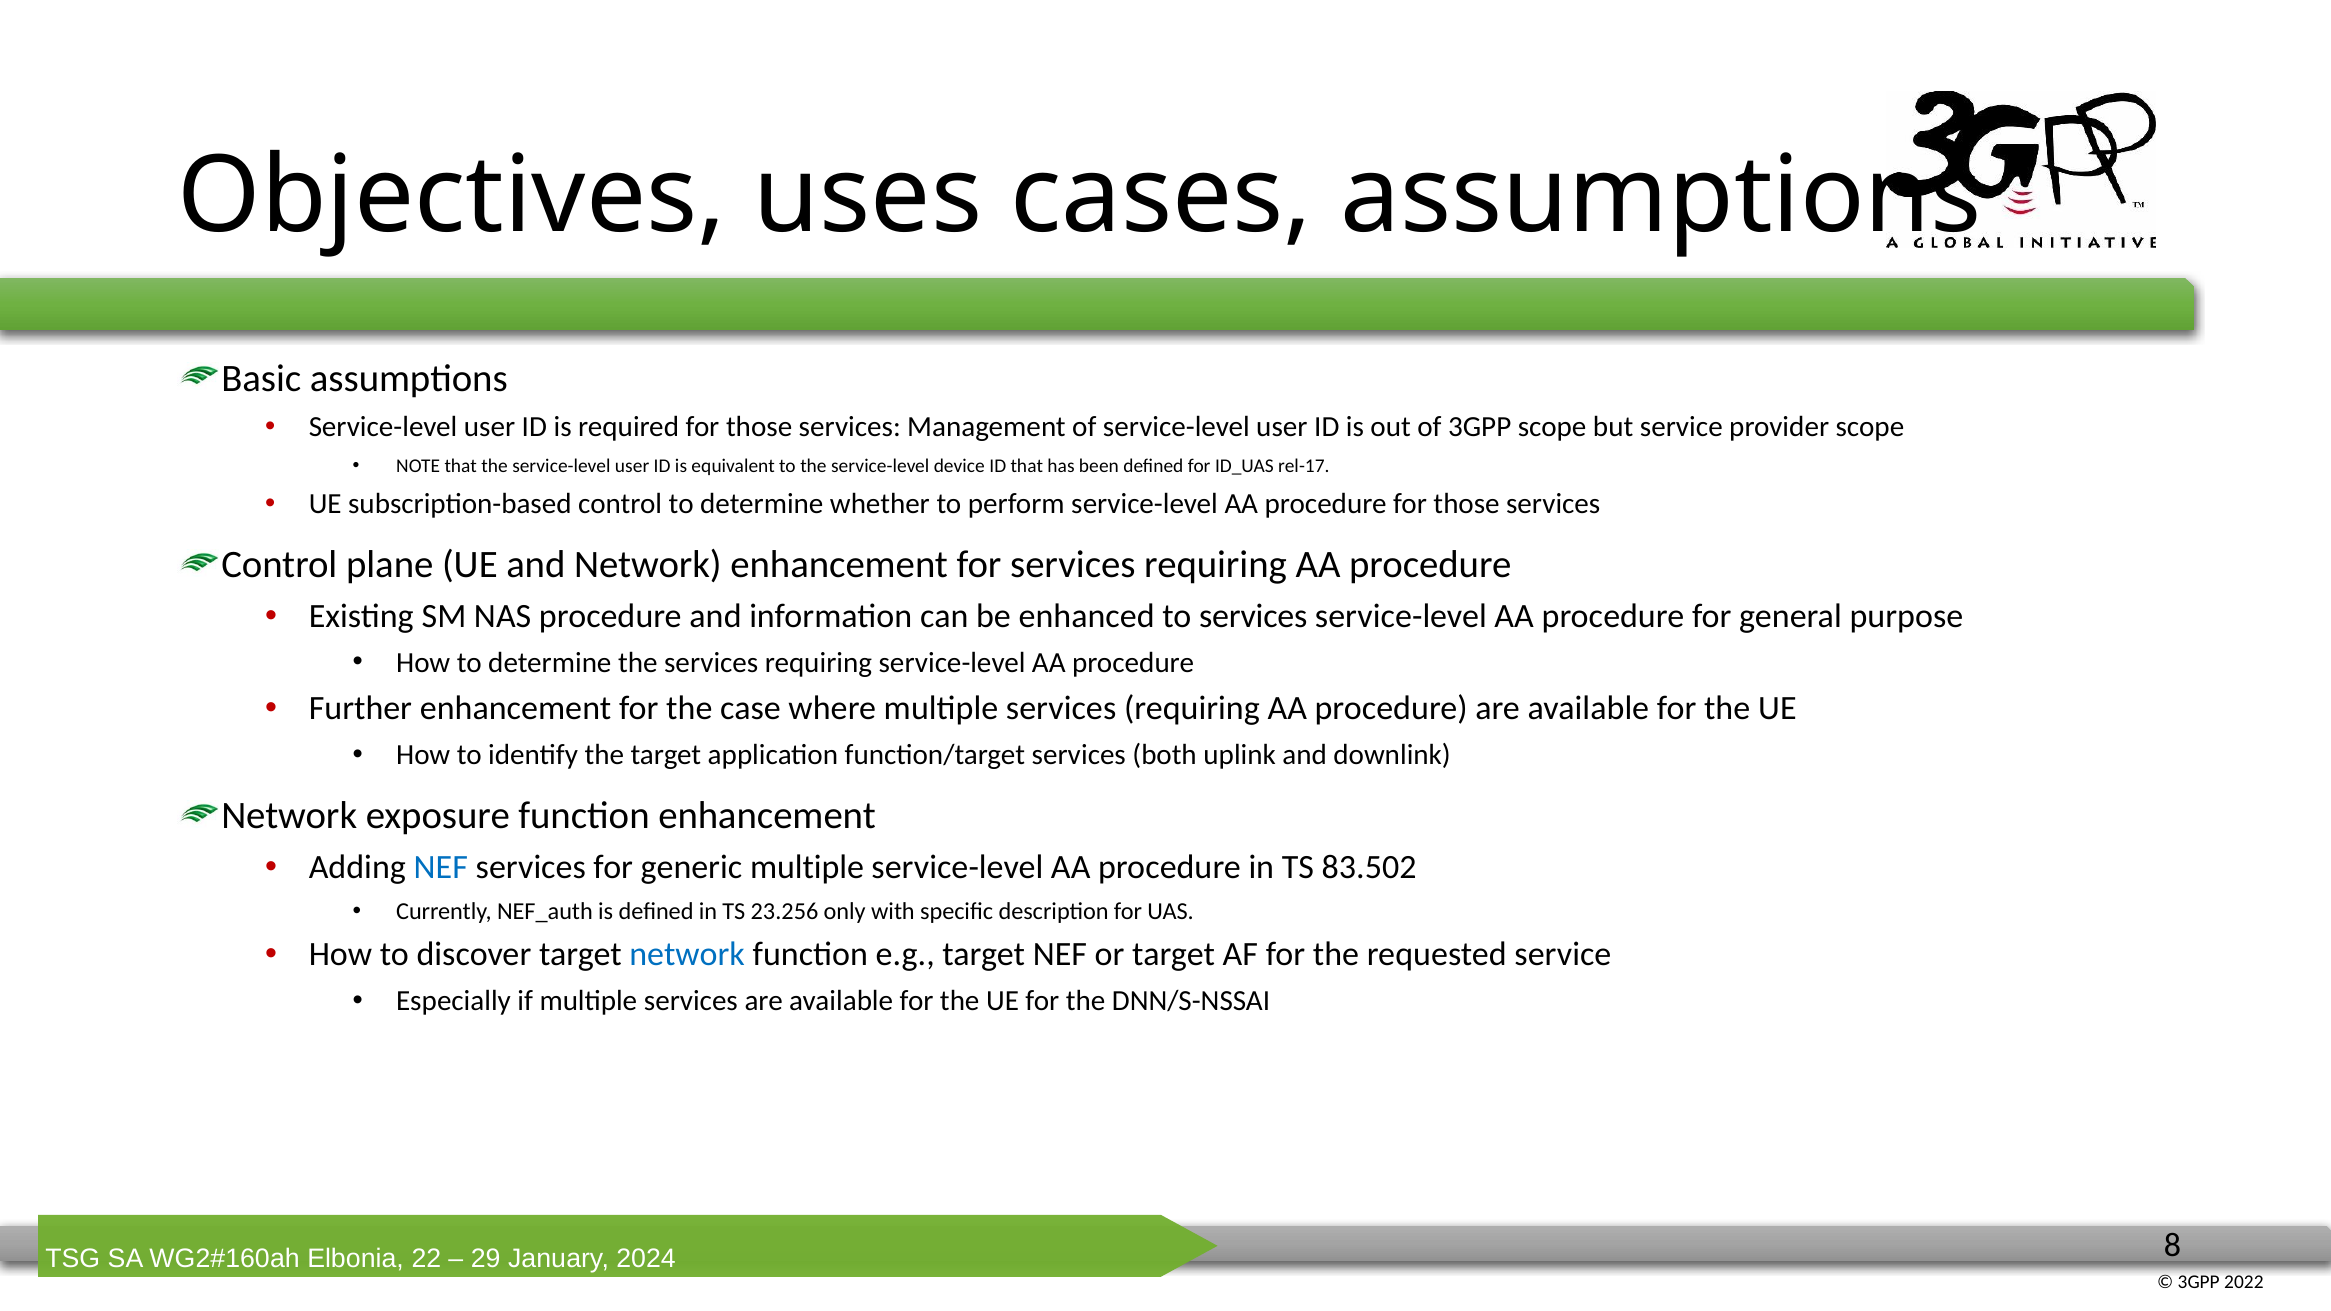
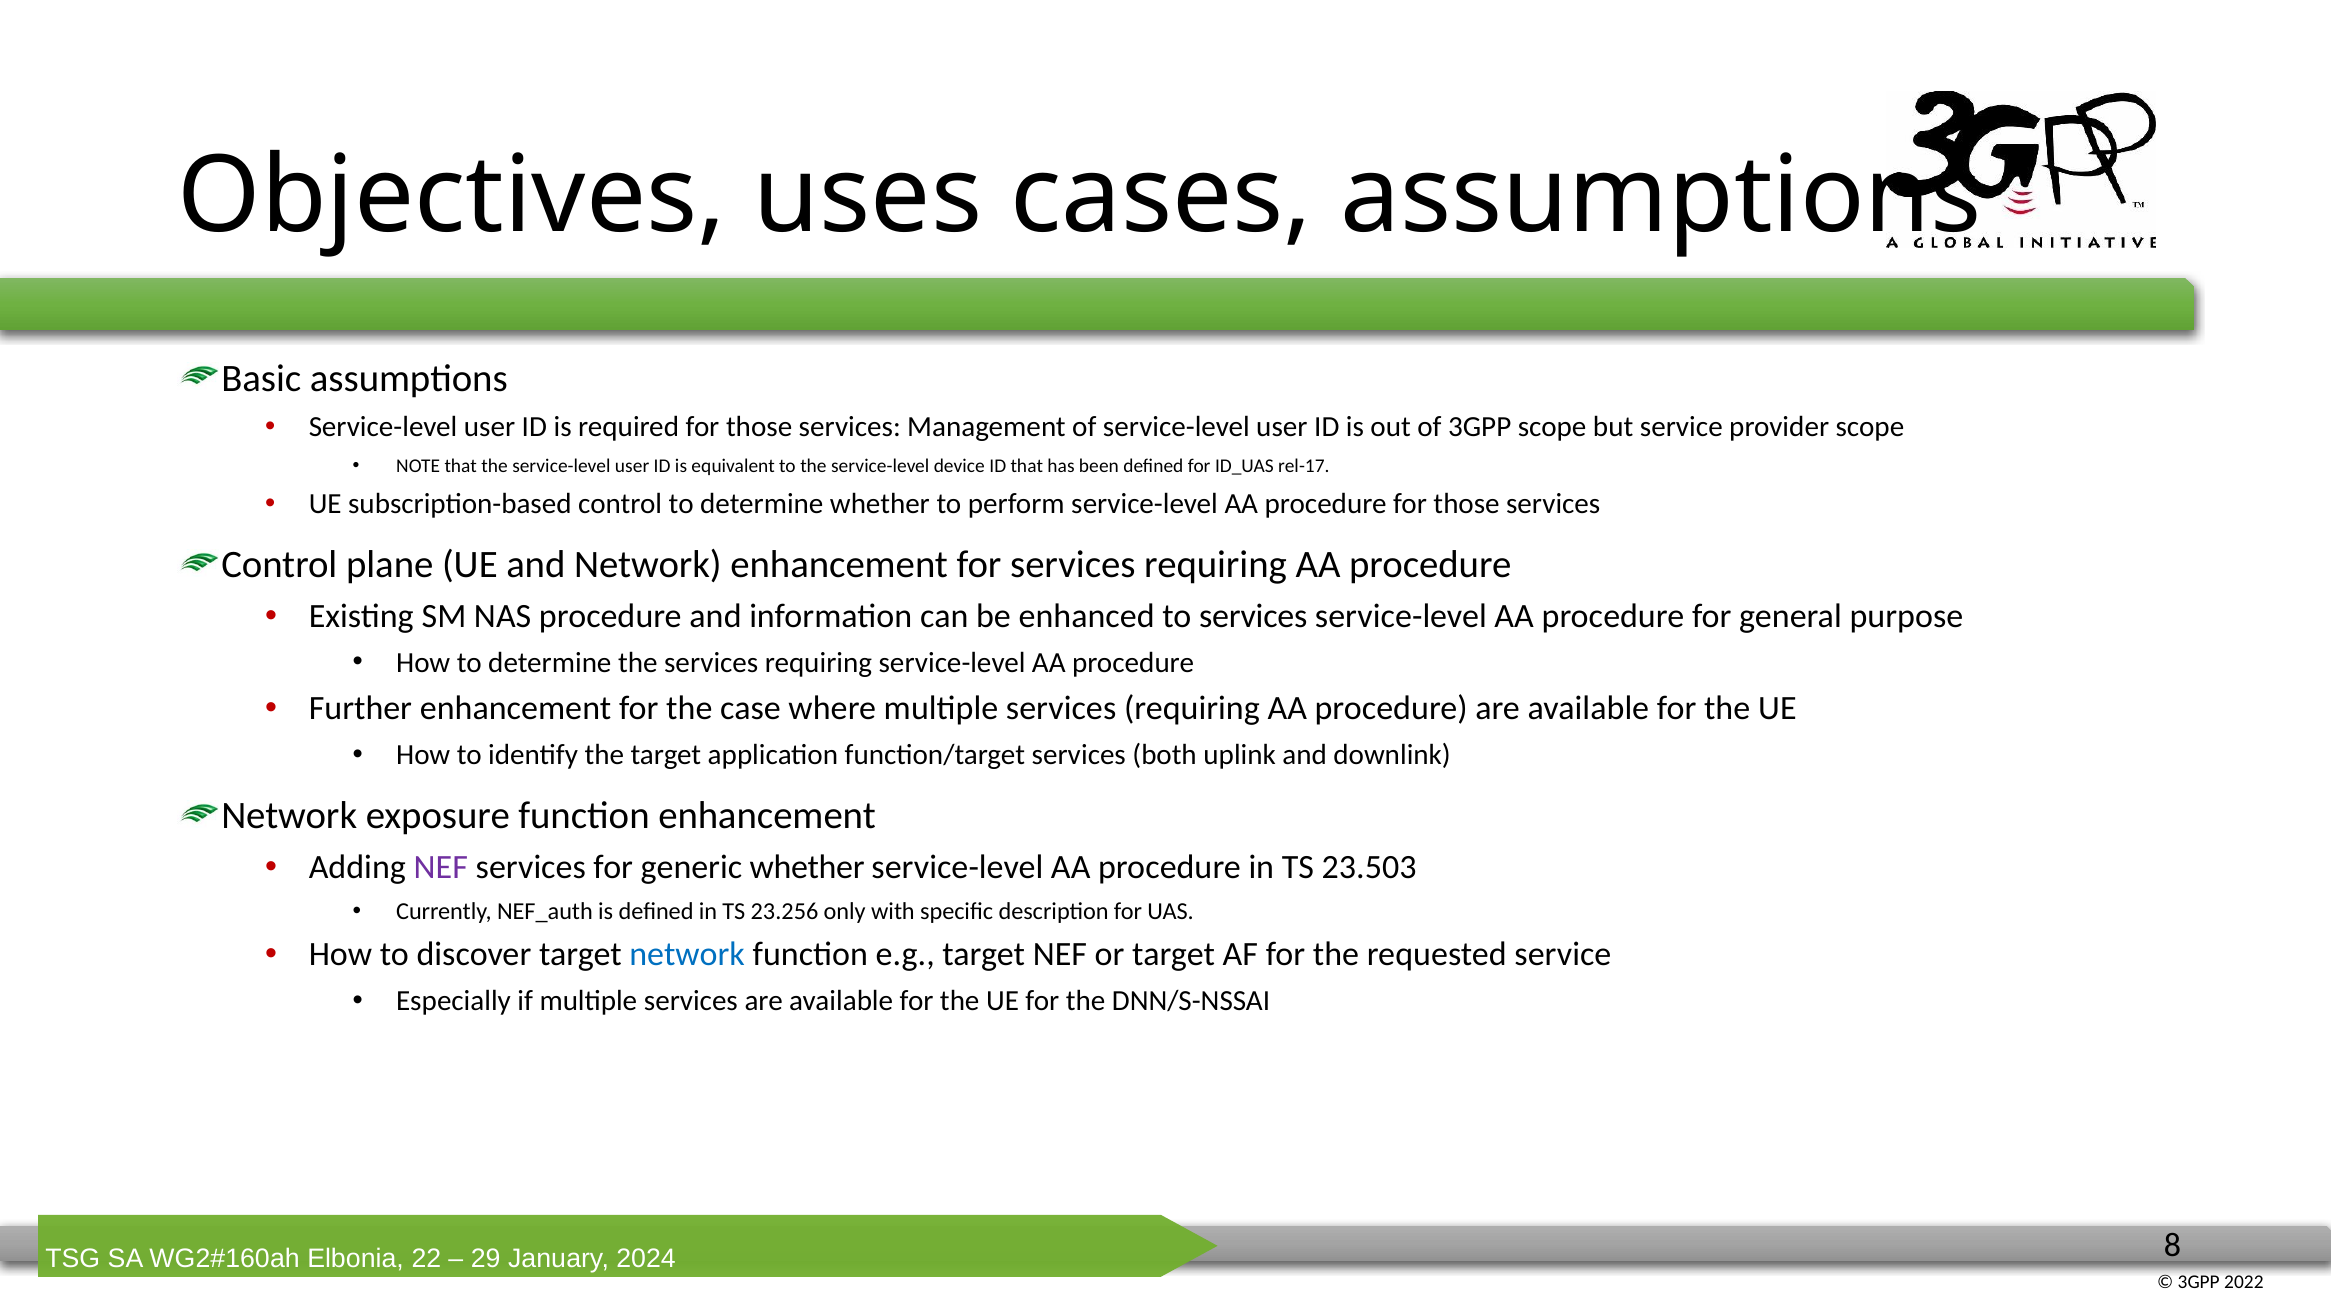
NEF colour: blue -> purple (441, 867)
generic multiple: multiple -> whether (807, 867)
83.502: 83.502 -> 23.503 (1369, 867)
